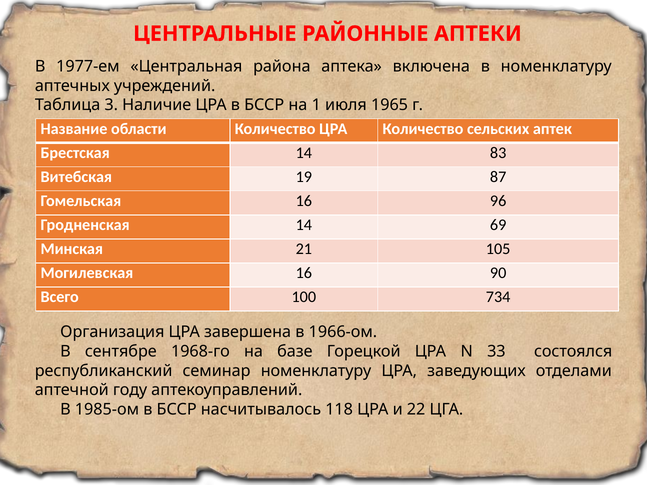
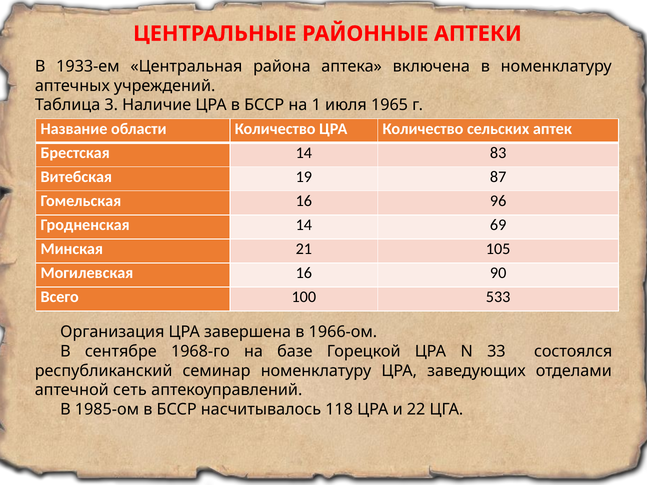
1977-ем: 1977-ем -> 1933-ем (88, 66)
734: 734 -> 533 (498, 297)
году: году -> сеть (130, 390)
